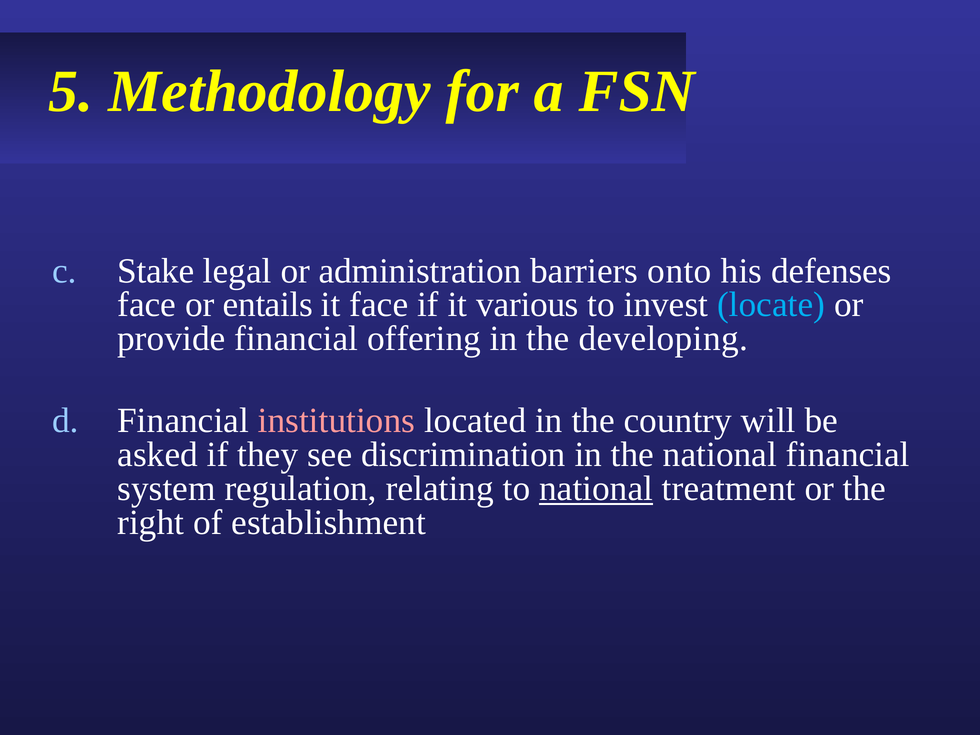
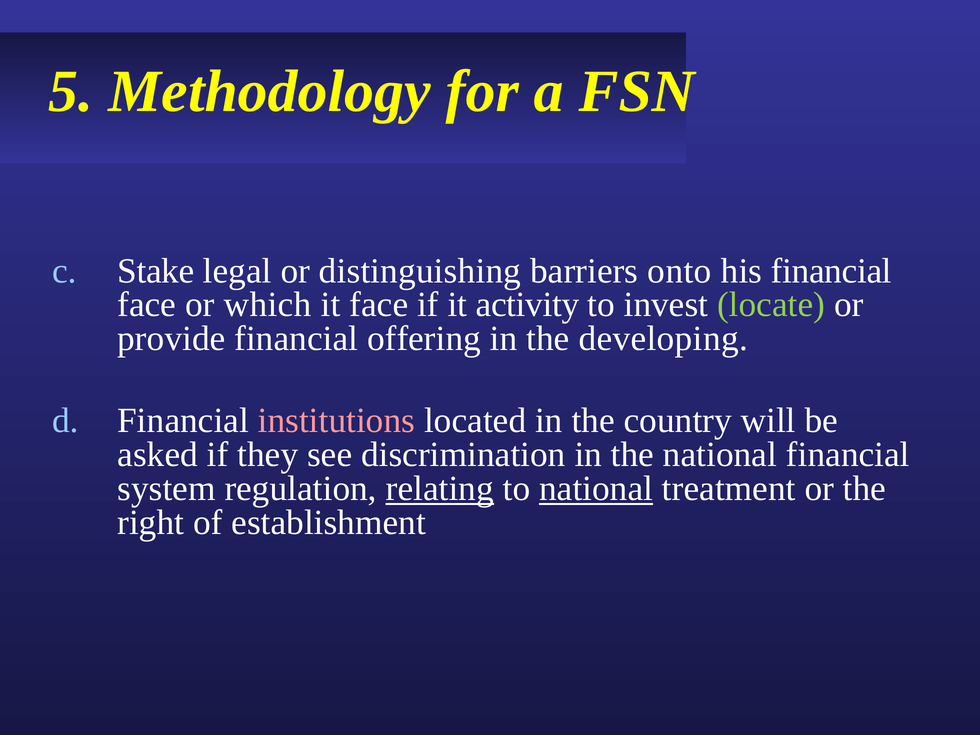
administration: administration -> distinguishing (420, 271)
his defenses: defenses -> financial (831, 271)
entails: entails -> which (268, 305)
various: various -> activity (528, 305)
locate colour: light blue -> light green (771, 305)
relating underline: none -> present (440, 489)
